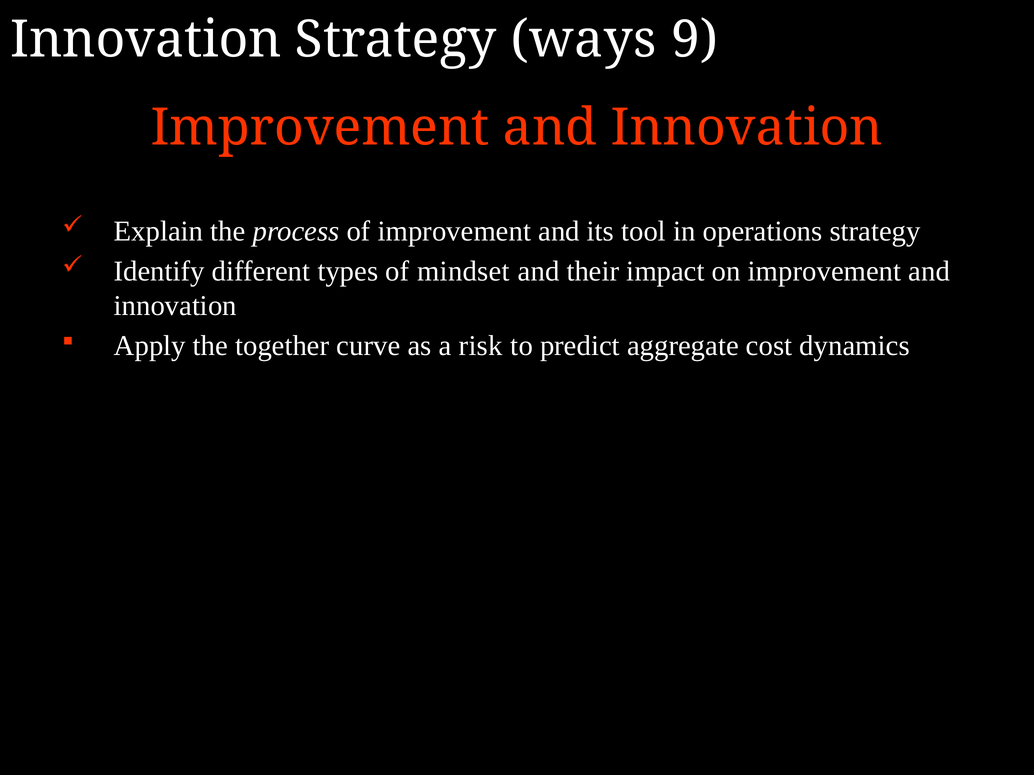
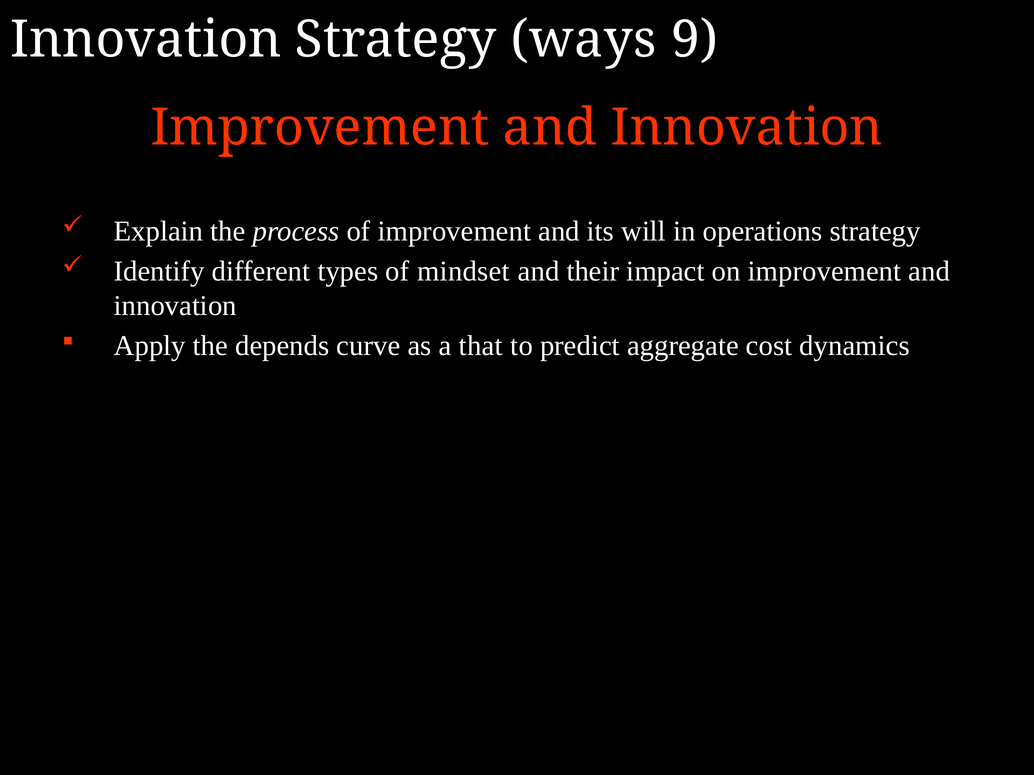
tool: tool -> will (644, 231)
together: together -> depends (282, 346)
risk: risk -> that (481, 346)
